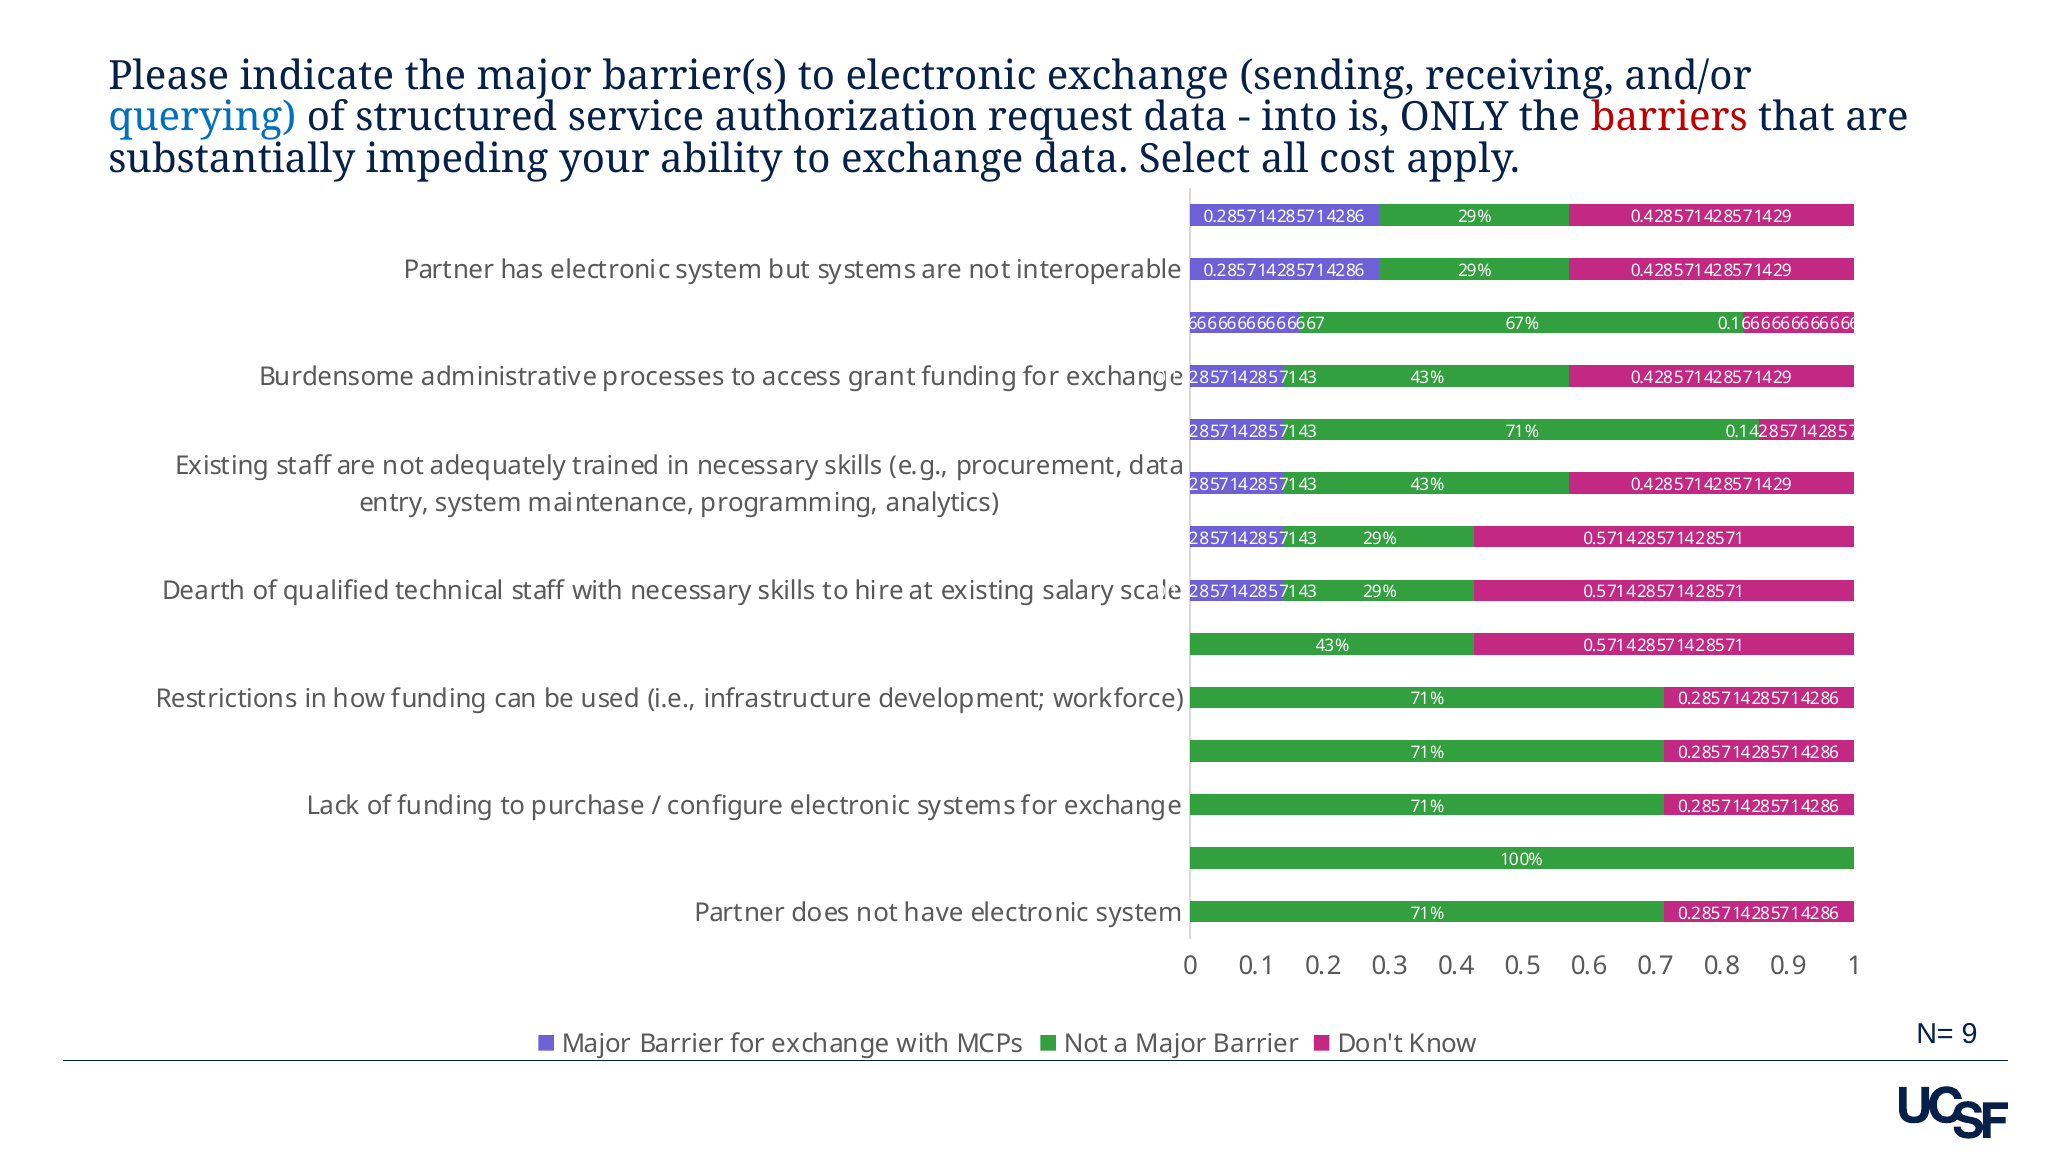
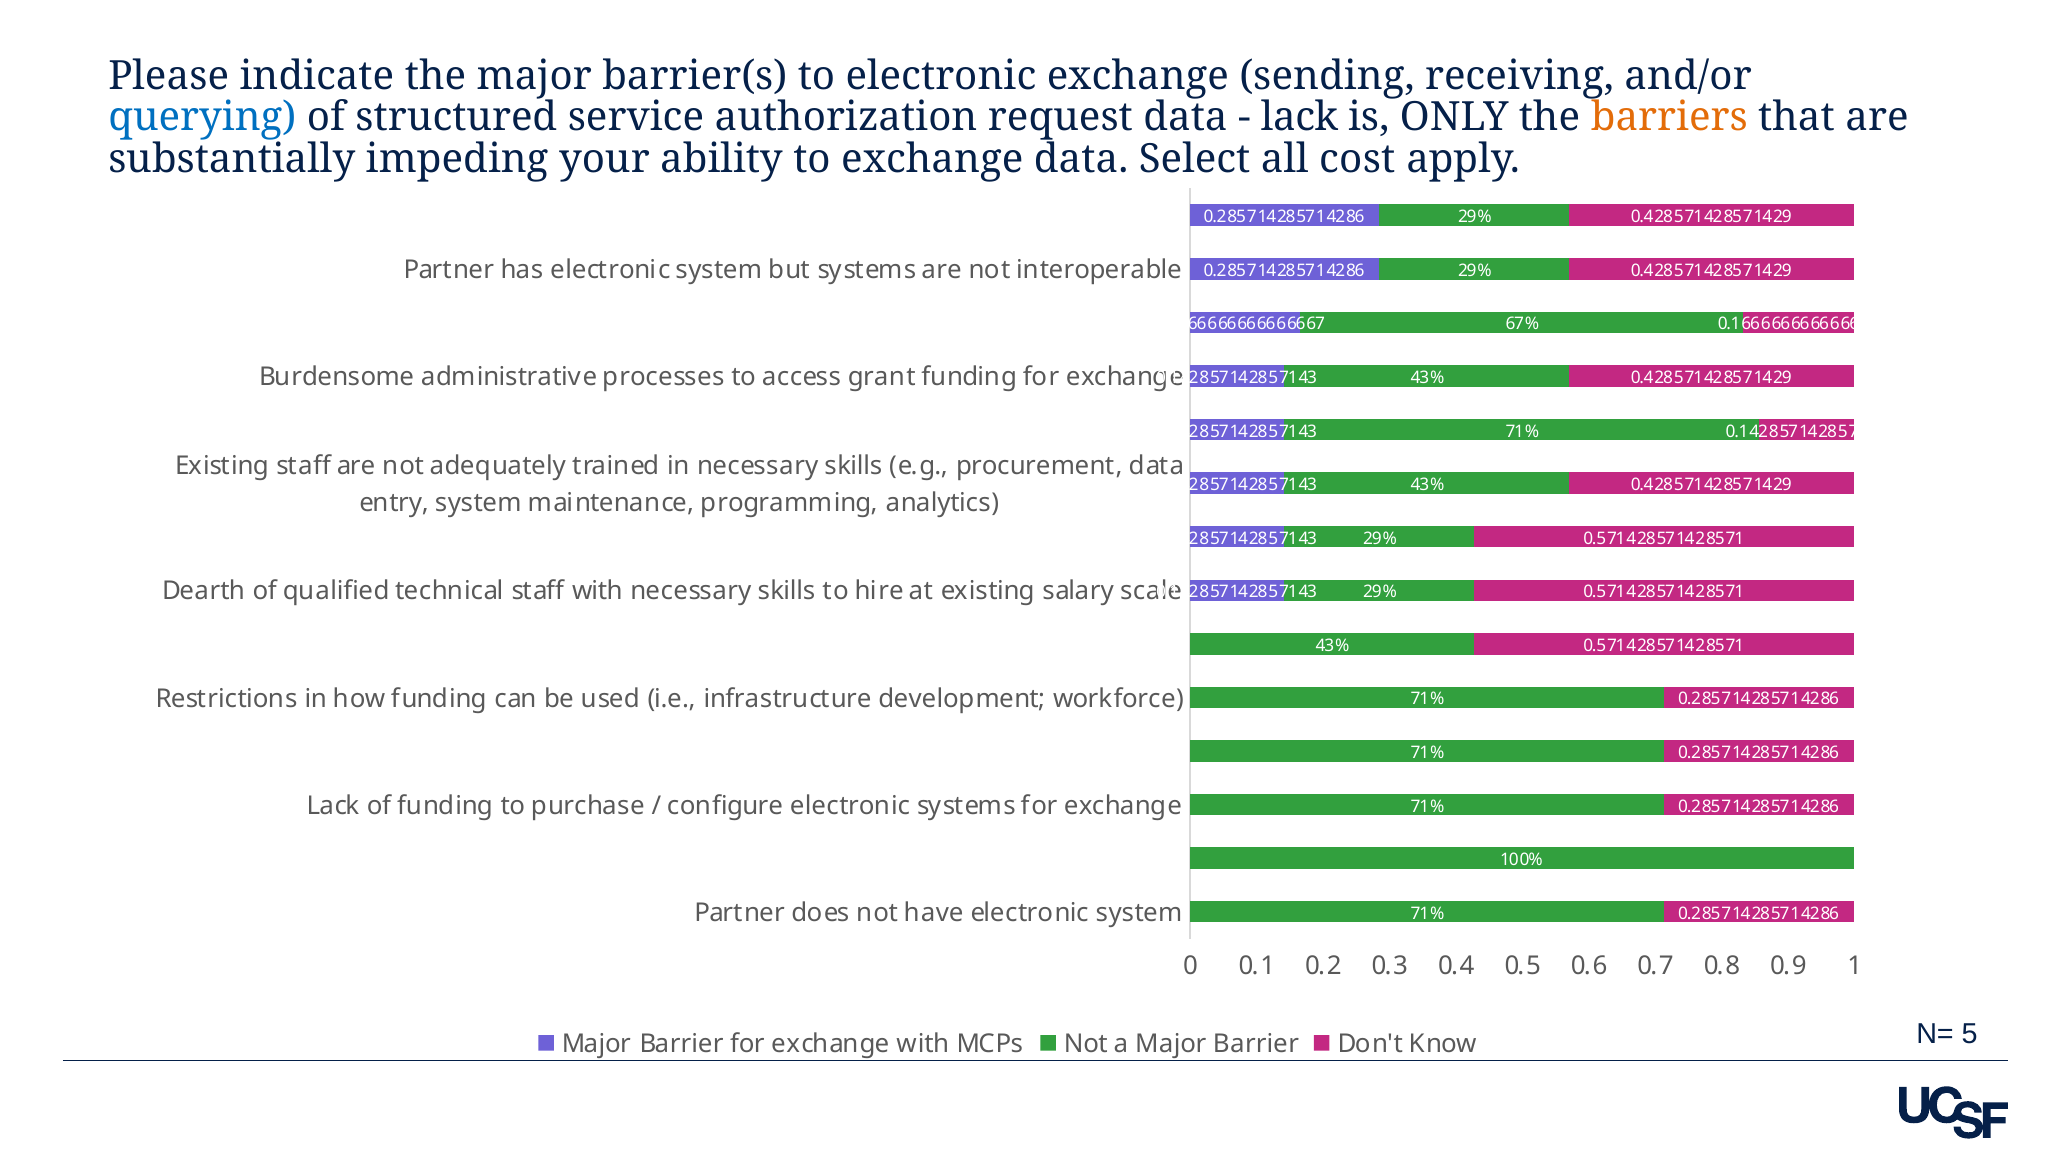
into: into -> lack (1300, 118)
barriers colour: red -> orange (1669, 118)
9: 9 -> 5 (1970, 1033)
